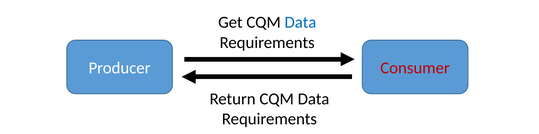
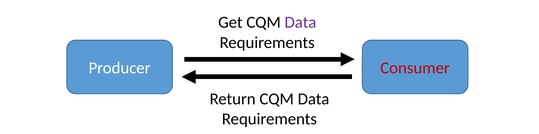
Data colour: blue -> purple (300, 22)
